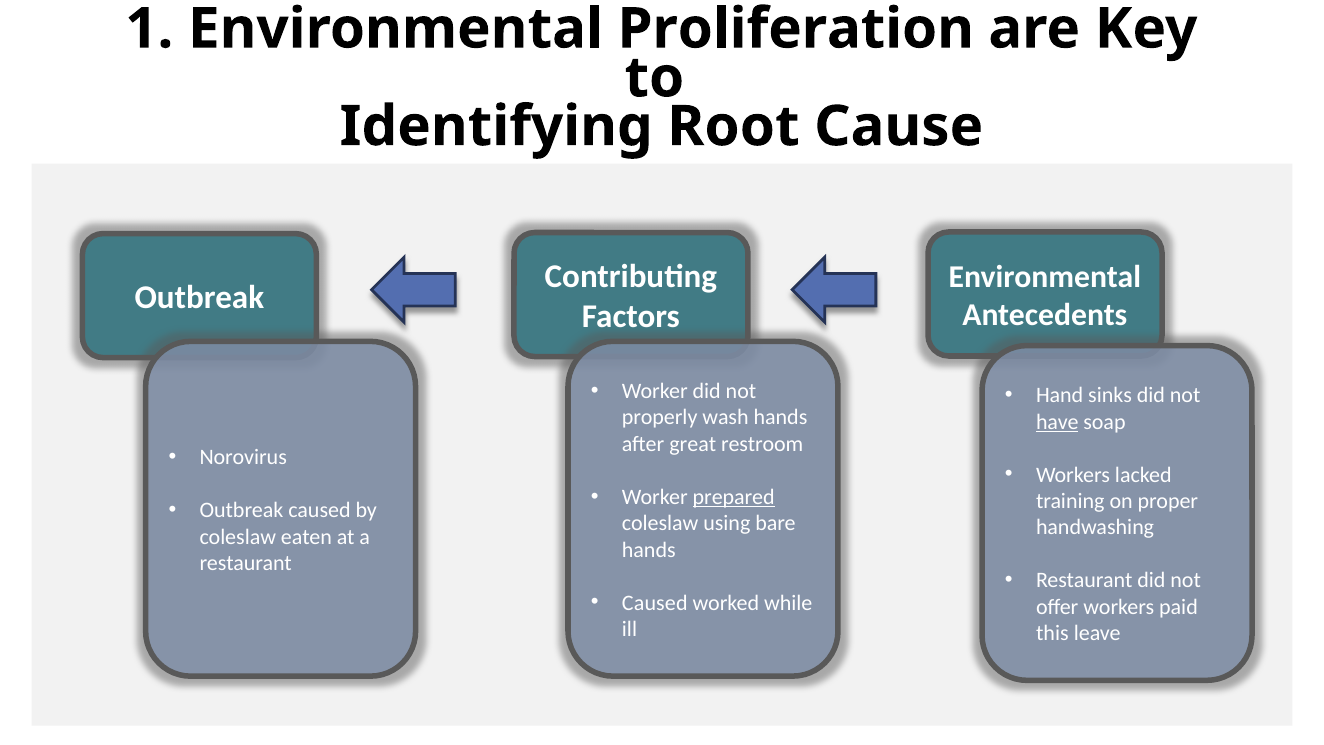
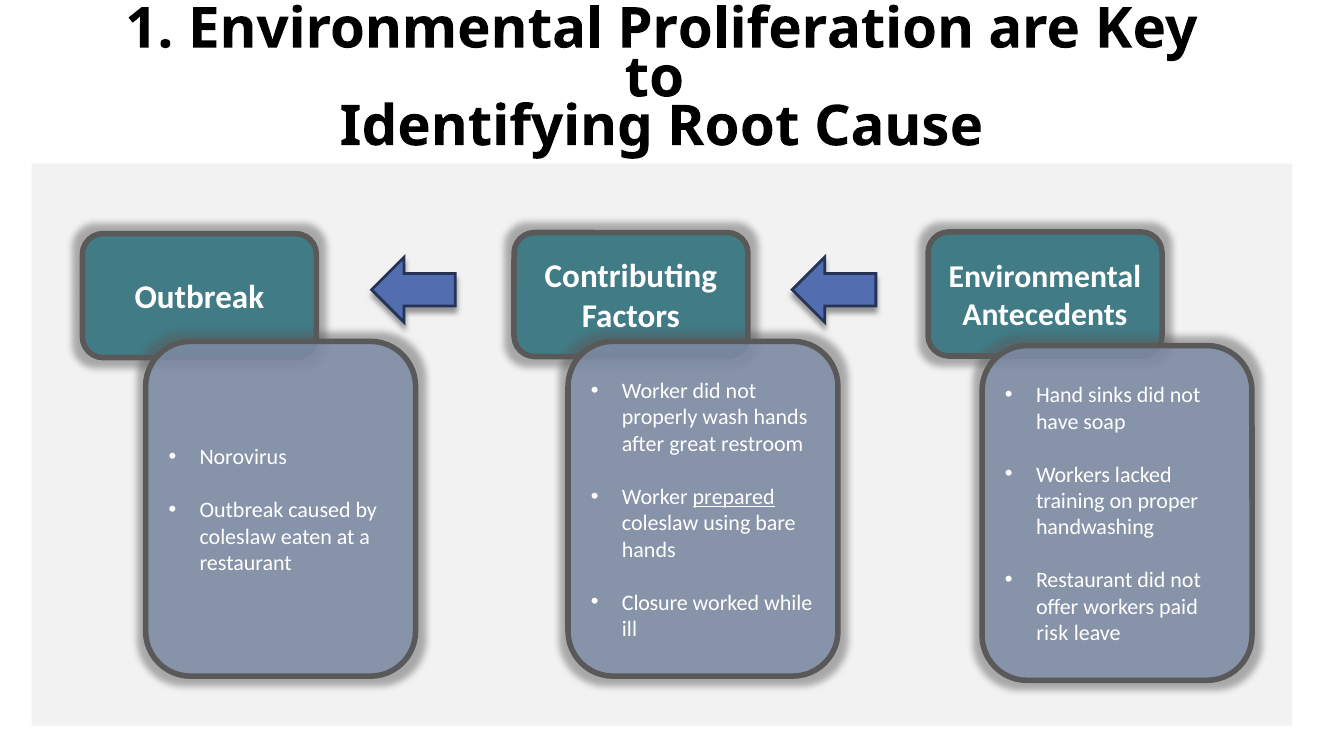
have underline: present -> none (1057, 422)
Caused: Caused -> Closure (655, 603)
this: this -> risk (1052, 633)
